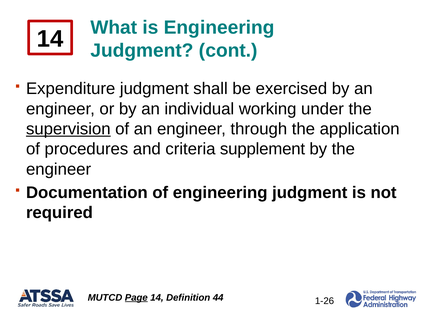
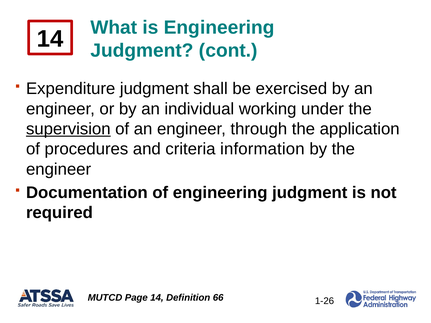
supplement: supplement -> information (262, 149)
Page underline: present -> none (136, 298)
44: 44 -> 66 (218, 298)
